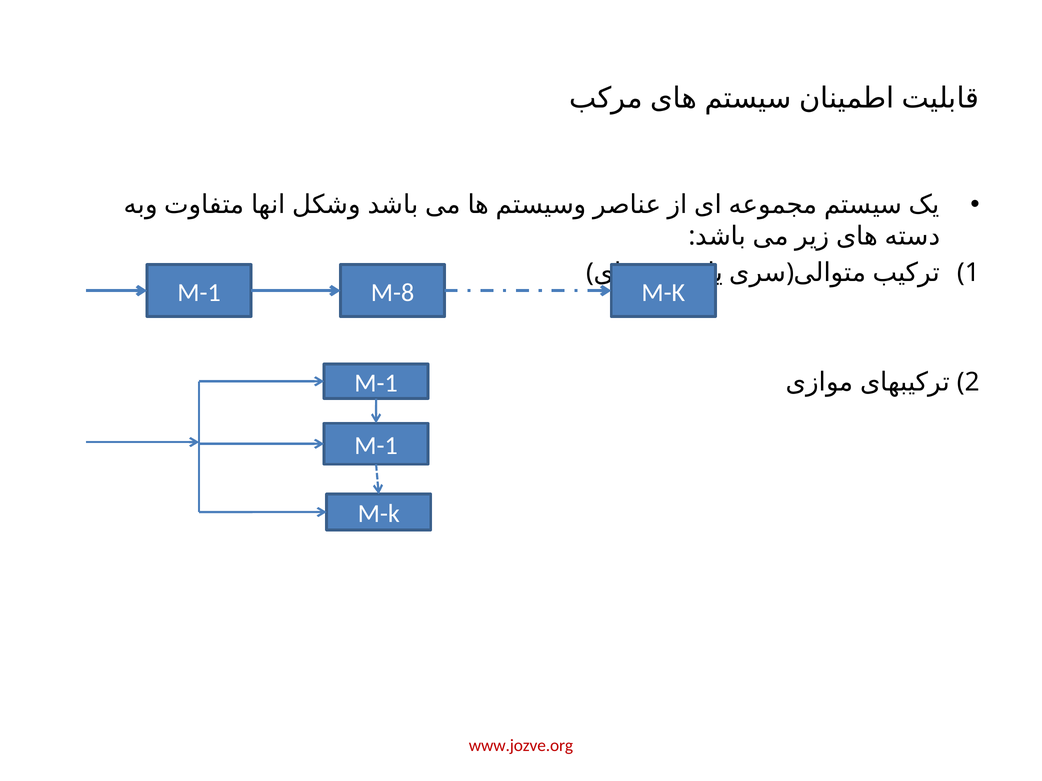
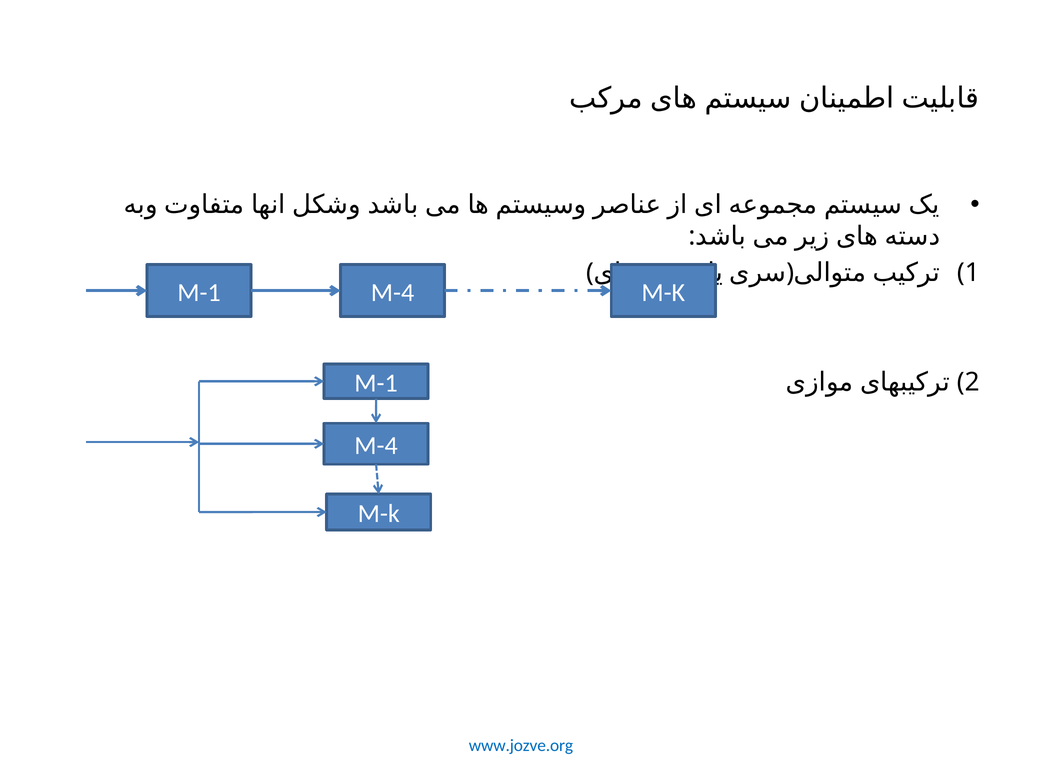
M-8: M-8 -> M-4 (393, 293)
M-1: M-1 -> M-4 (376, 446)
www.jozve.org colour: red -> blue (521, 746)
